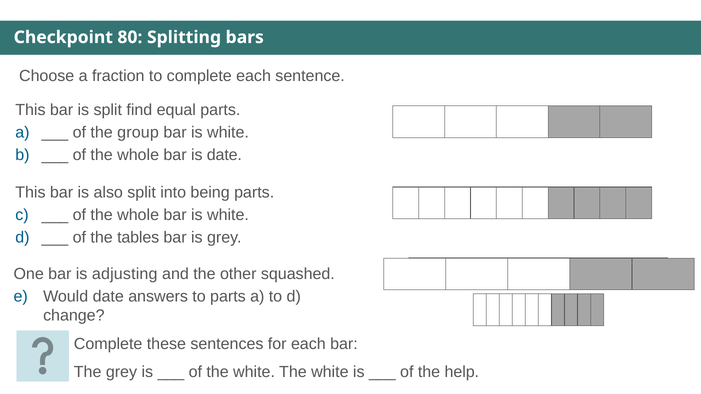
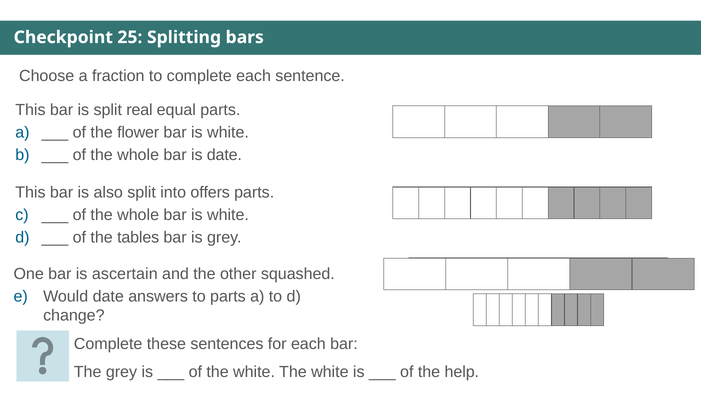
80: 80 -> 25 (130, 37)
find: find -> real (139, 110)
group: group -> flower (138, 133)
being: being -> offers (210, 192)
adjusting: adjusting -> ascertain (125, 274)
